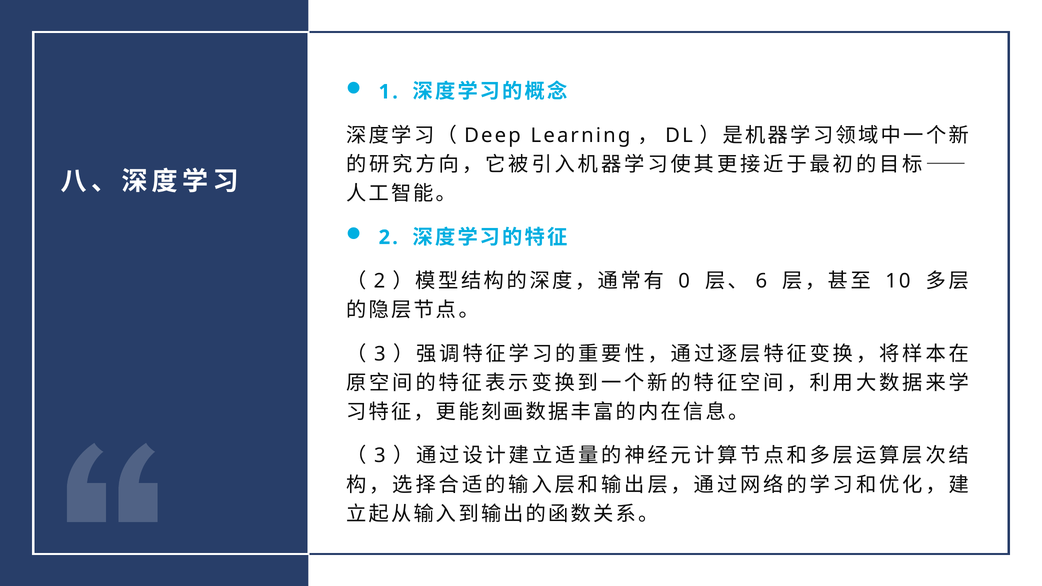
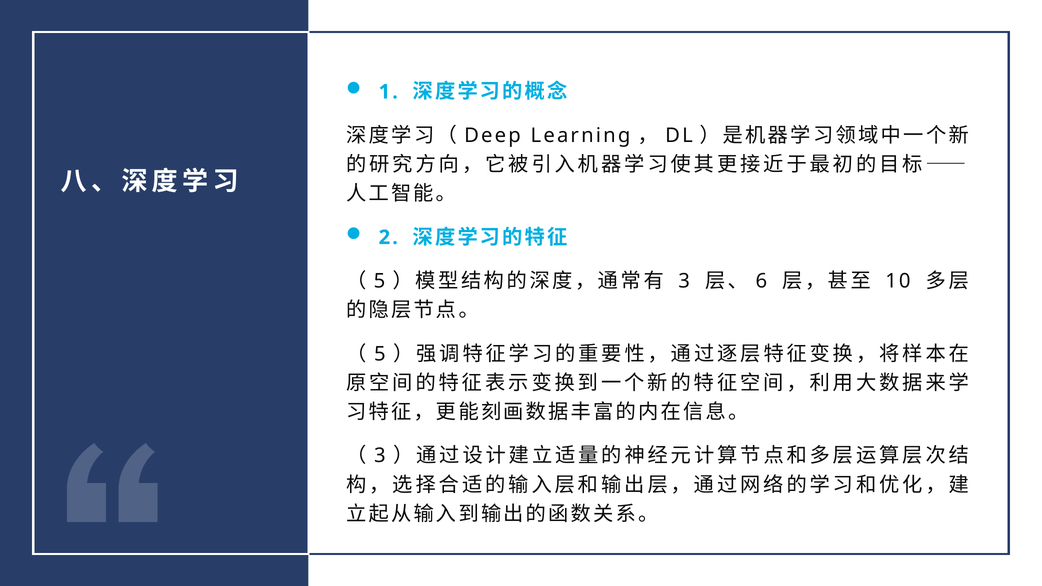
2: 2 -> 5 (380, 281)
0: 0 -> 3 (684, 281)
3: 3 -> 5 (380, 354)
